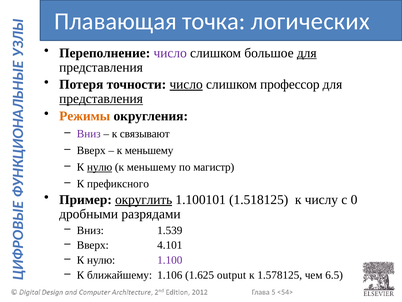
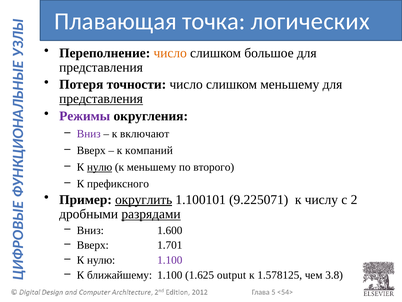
число colour: purple -> orange (170, 53)
для underline: present -> none (307, 53)
число underline: present -> none (186, 84)
слишком профессор: профессор -> меньшему (290, 84)
Режимы colour: orange -> purple (85, 116)
связывают: связывают -> включают (145, 134)
меньшему: меньшему -> компаний (149, 150)
магистр: магистр -> второго (214, 167)
1.518125: 1.518125 -> 9.225071 (259, 199)
0: 0 -> 2 (354, 199)
разрядами underline: none -> present (151, 214)
1.539: 1.539 -> 1.600 (170, 230)
4.101: 4.101 -> 1.701 (170, 245)
ближайшему 1.106: 1.106 -> 1.100 (170, 275)
6.5: 6.5 -> 3.8 (334, 275)
